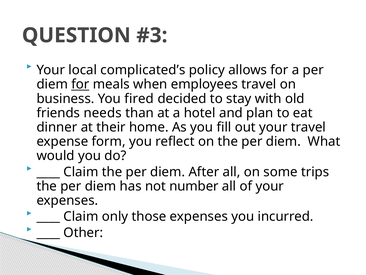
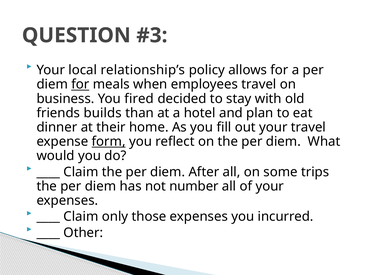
complicated’s: complicated’s -> relationship’s (143, 70)
needs: needs -> builds (103, 113)
form underline: none -> present (109, 141)
